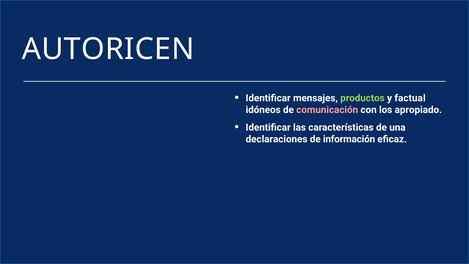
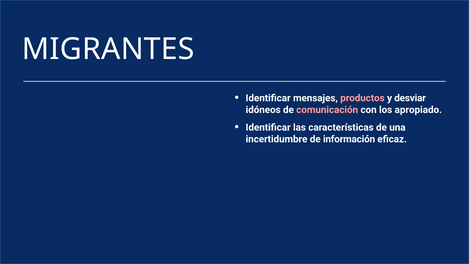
AUTORICEN: AUTORICEN -> MIGRANTES (108, 49)
productos colour: light green -> pink (362, 98)
factual: factual -> desviar (410, 98)
declaraciones: declaraciones -> incertidumbre (277, 139)
